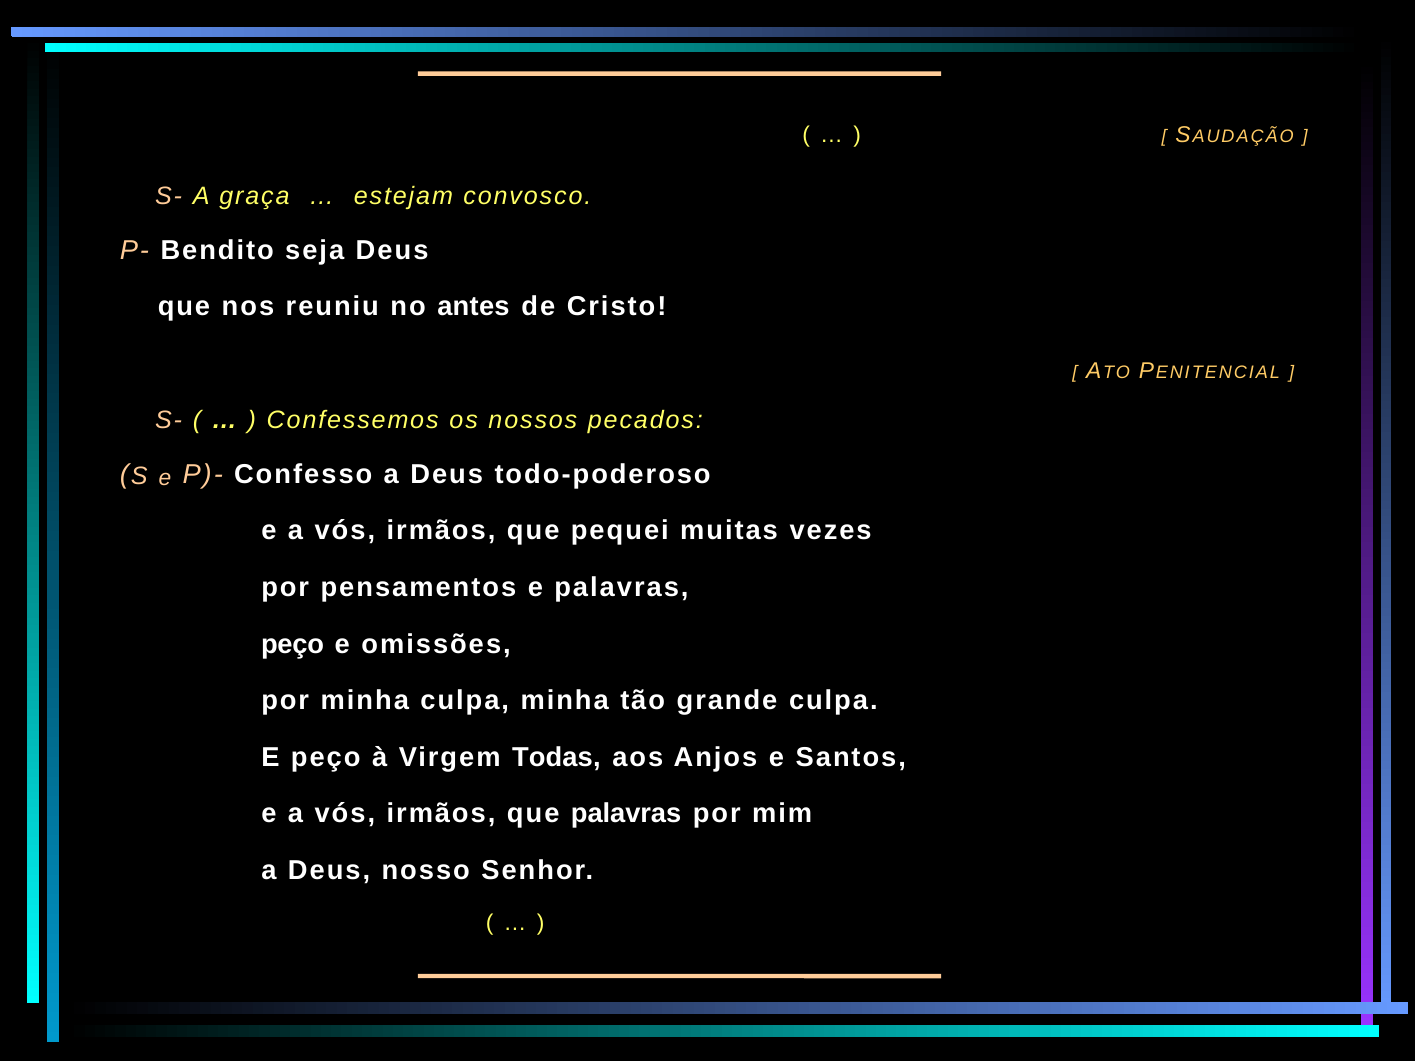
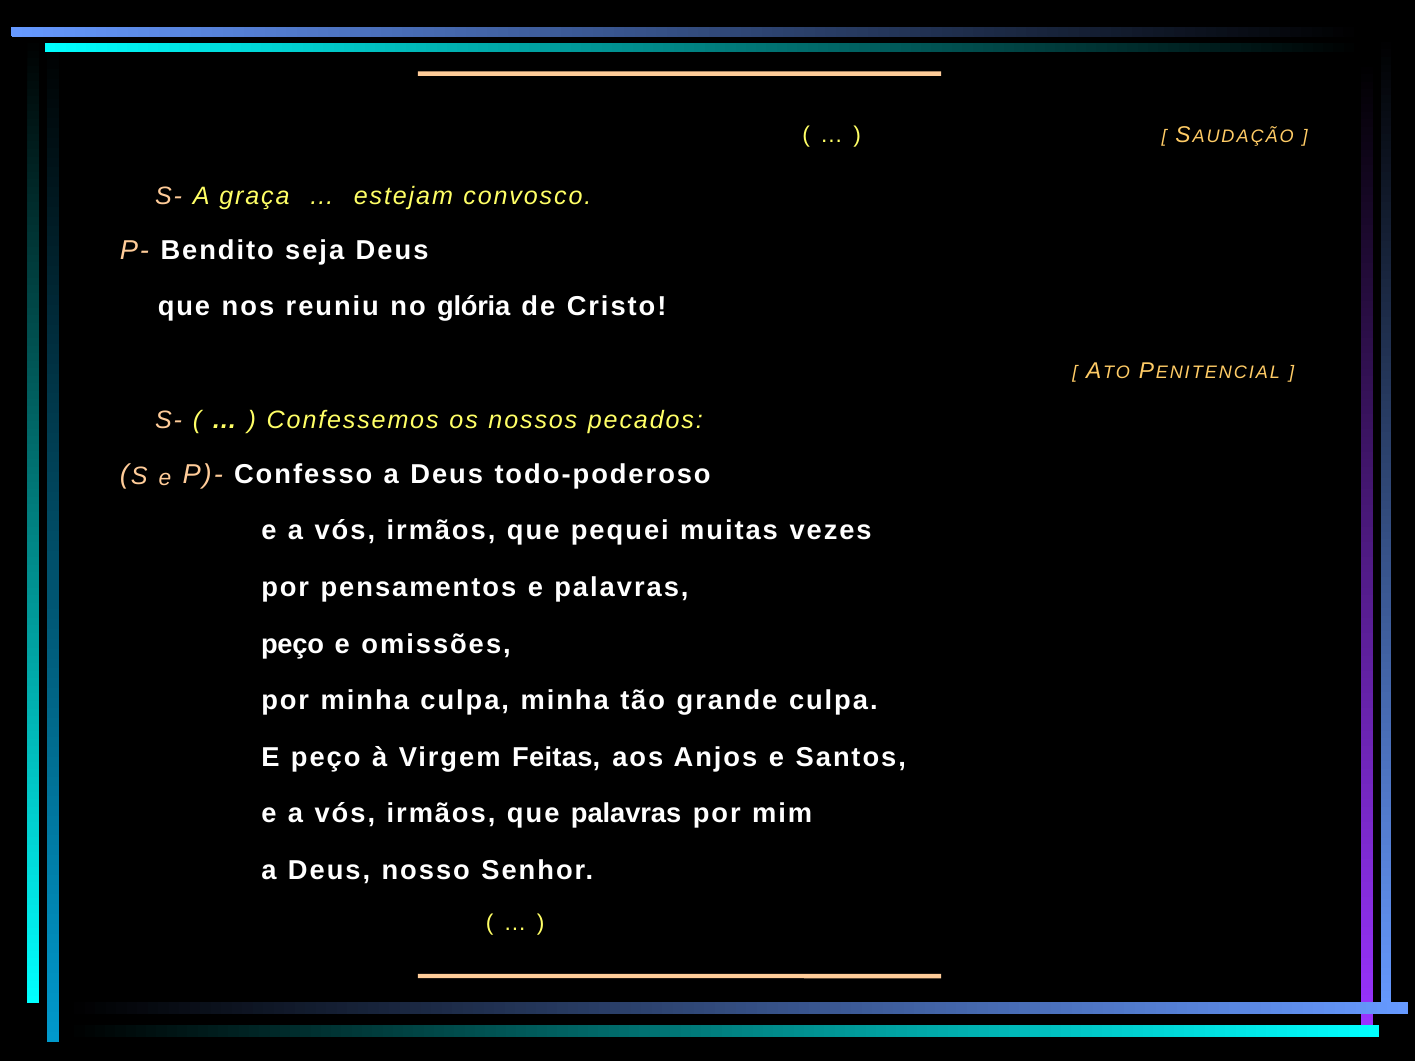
antes: antes -> glória (474, 307)
Todas: Todas -> Feitas (556, 757)
